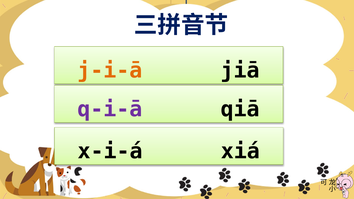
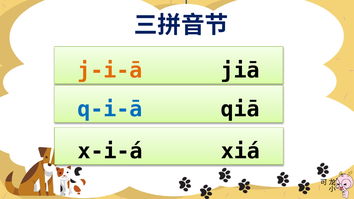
q-i-ā colour: purple -> blue (110, 109)
